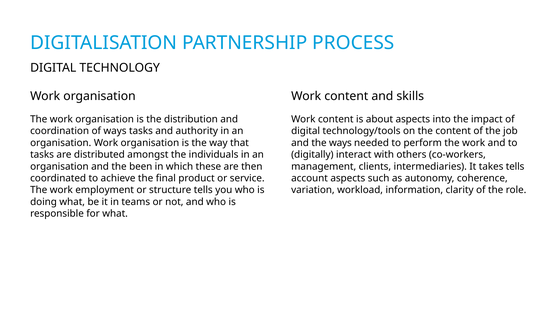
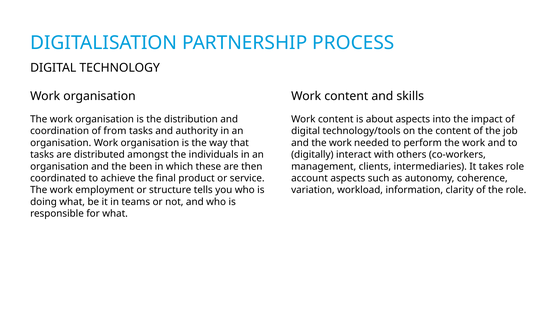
of ways: ways -> from (115, 131)
and the ways: ways -> work (340, 143)
takes tells: tells -> role (515, 167)
